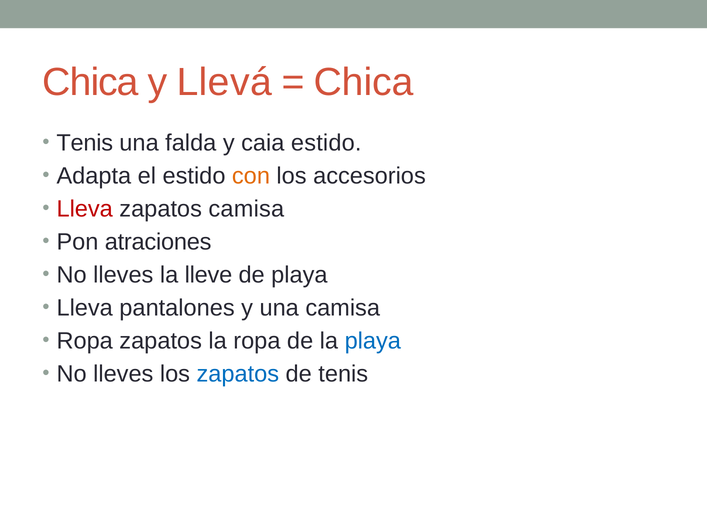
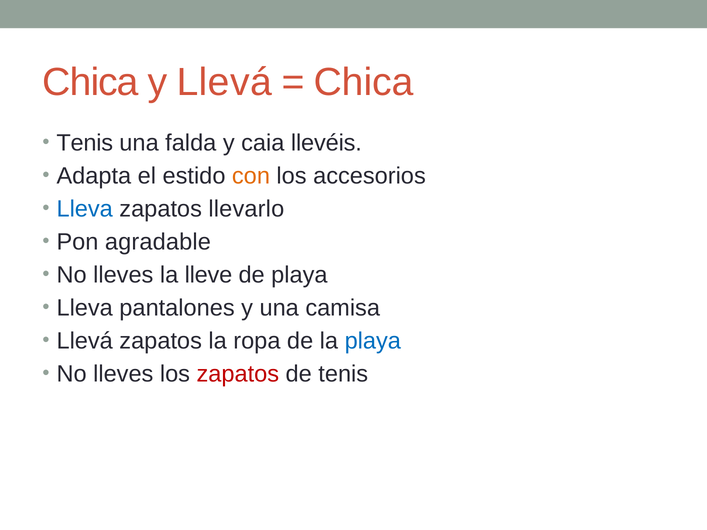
caia estido: estido -> llevéis (326, 143)
Lleva colour: red -> blue (85, 209)
zapatos camisa: camisa -> llevarlo (246, 209)
atraciones: atraciones -> agradable (158, 242)
Ropa: Ropa -> Llevá (85, 341)
zapatos colour: blue -> red (238, 374)
